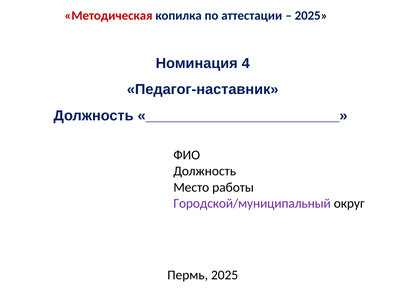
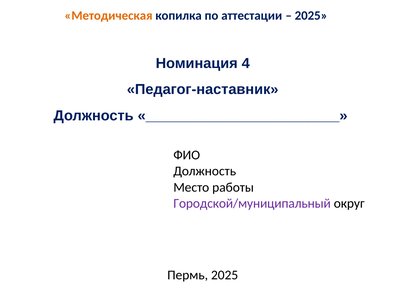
Методическая colour: red -> orange (108, 16)
